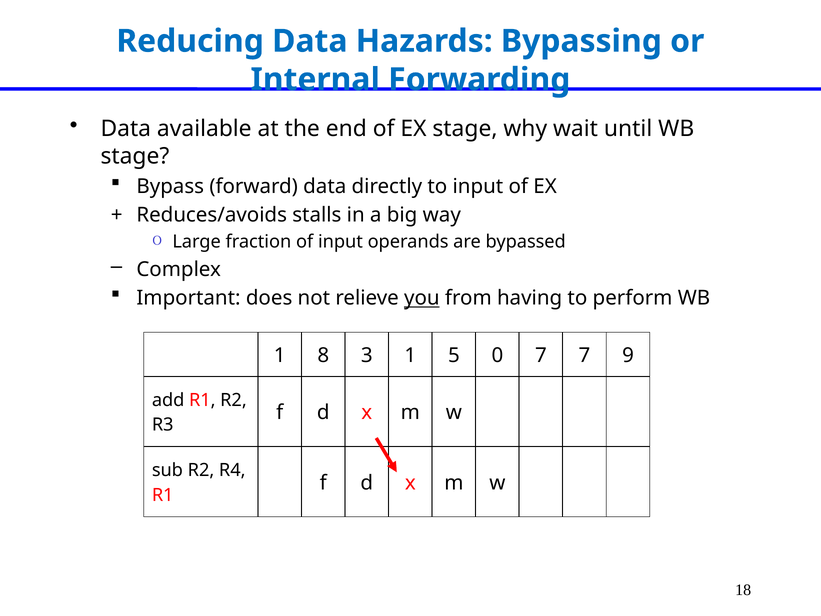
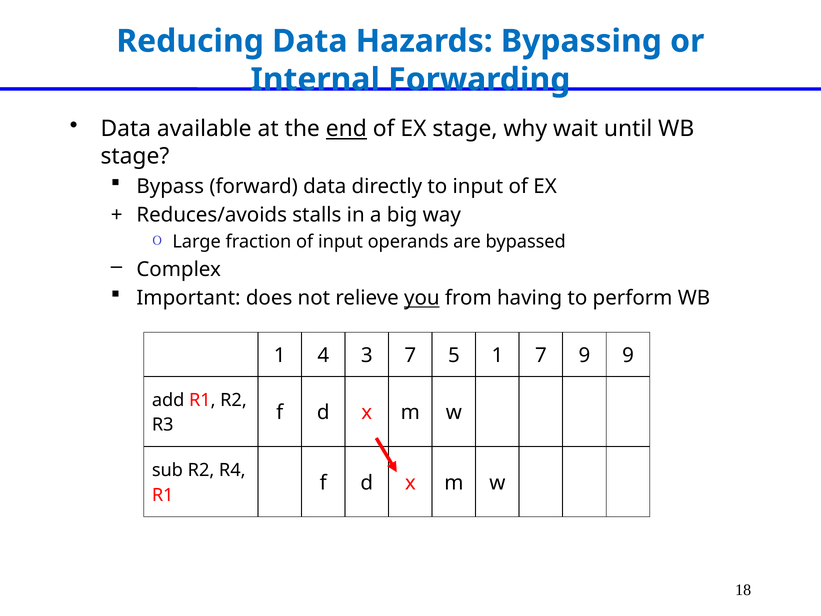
end underline: none -> present (346, 129)
8: 8 -> 4 (323, 355)
3 1: 1 -> 7 (410, 355)
5 0: 0 -> 1 (497, 355)
7 7: 7 -> 9 (584, 355)
